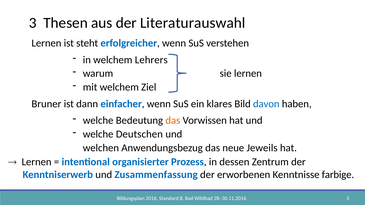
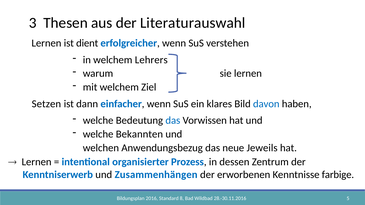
steht: steht -> dient (87, 43)
Bruner: Bruner -> Setzen (46, 104)
das colour: orange -> blue (173, 121)
Deutschen: Deutschen -> Bekannten (139, 134)
Zusammenfassung: Zusammenfassung -> Zusammenhängen (156, 175)
